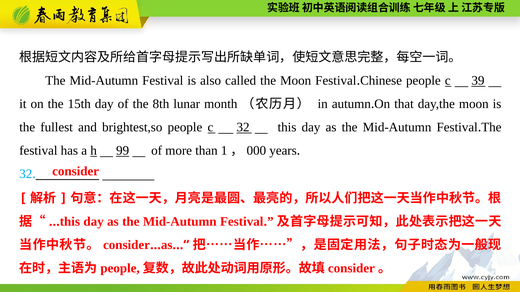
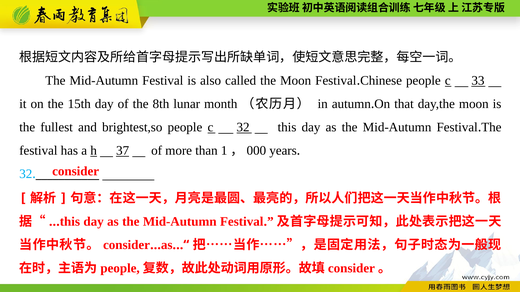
39: 39 -> 33 (478, 81)
99: 99 -> 37 (123, 151)
